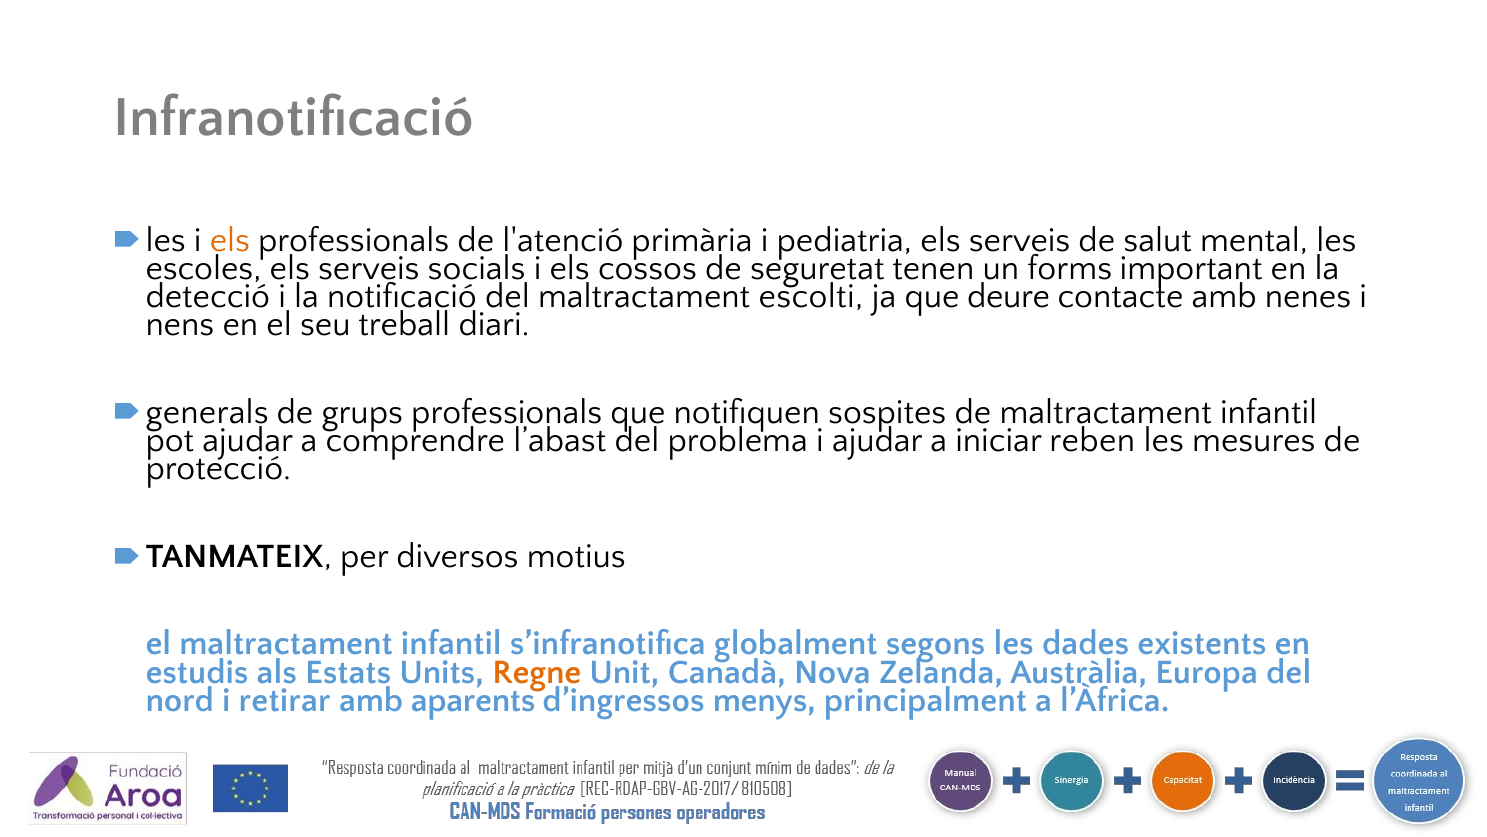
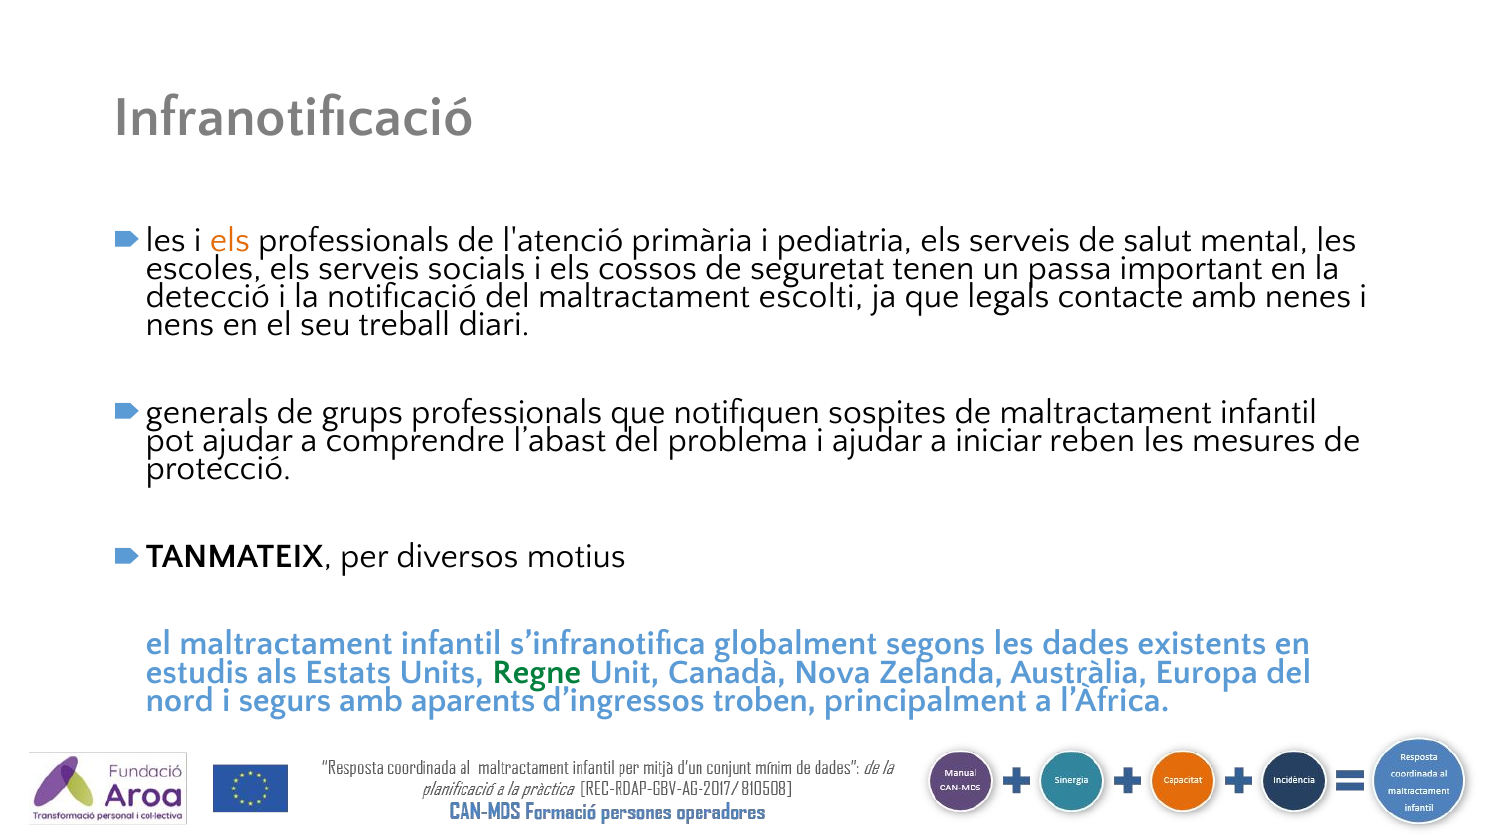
forms: forms -> passa (1070, 268)
deure: deure -> legals (1008, 296)
Regne colour: orange -> green (537, 672)
retirar: retirar -> segurs (285, 700)
menys: menys -> troben (764, 700)
